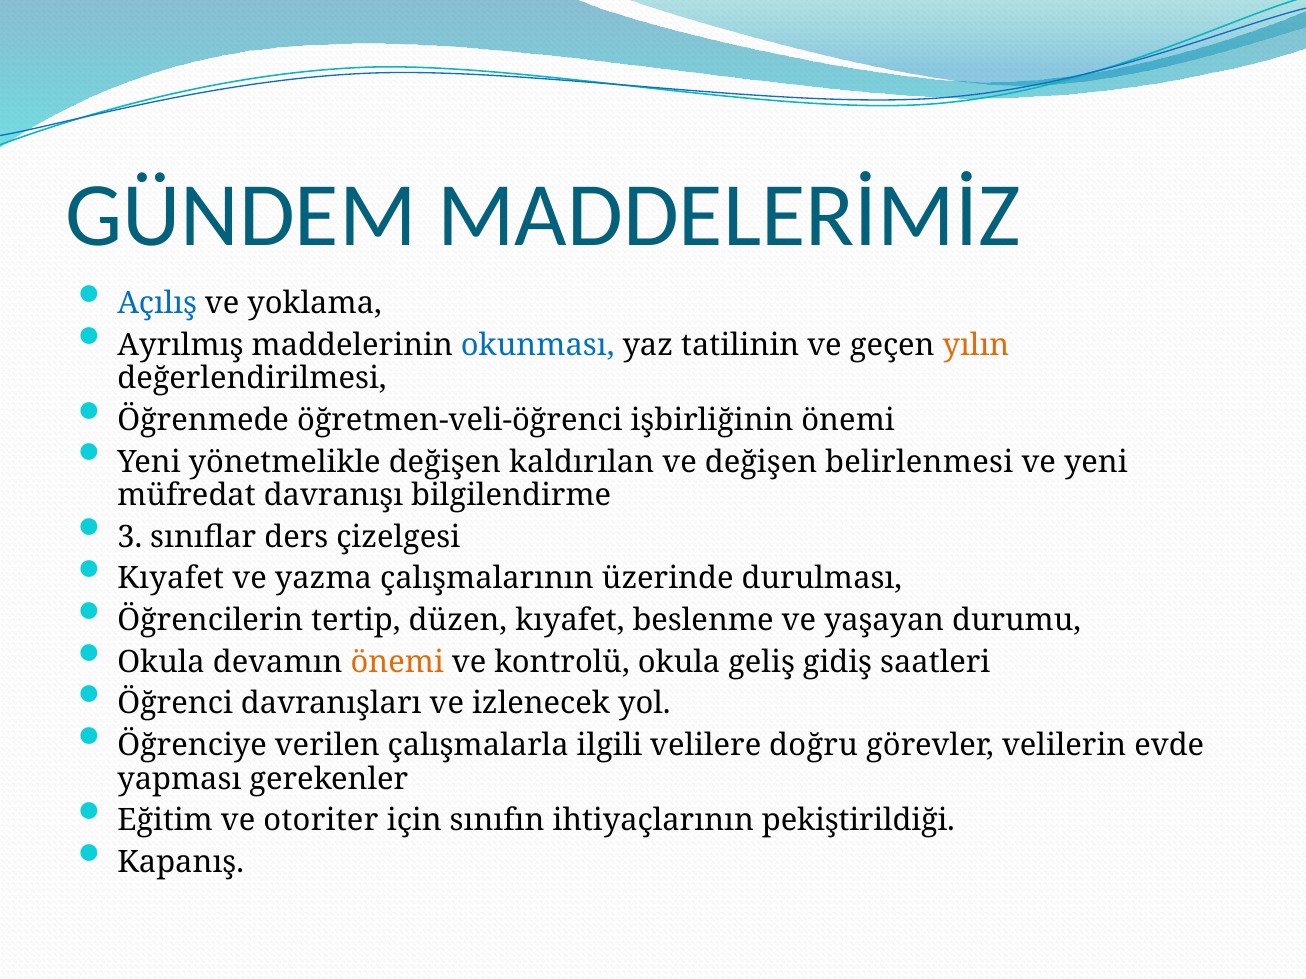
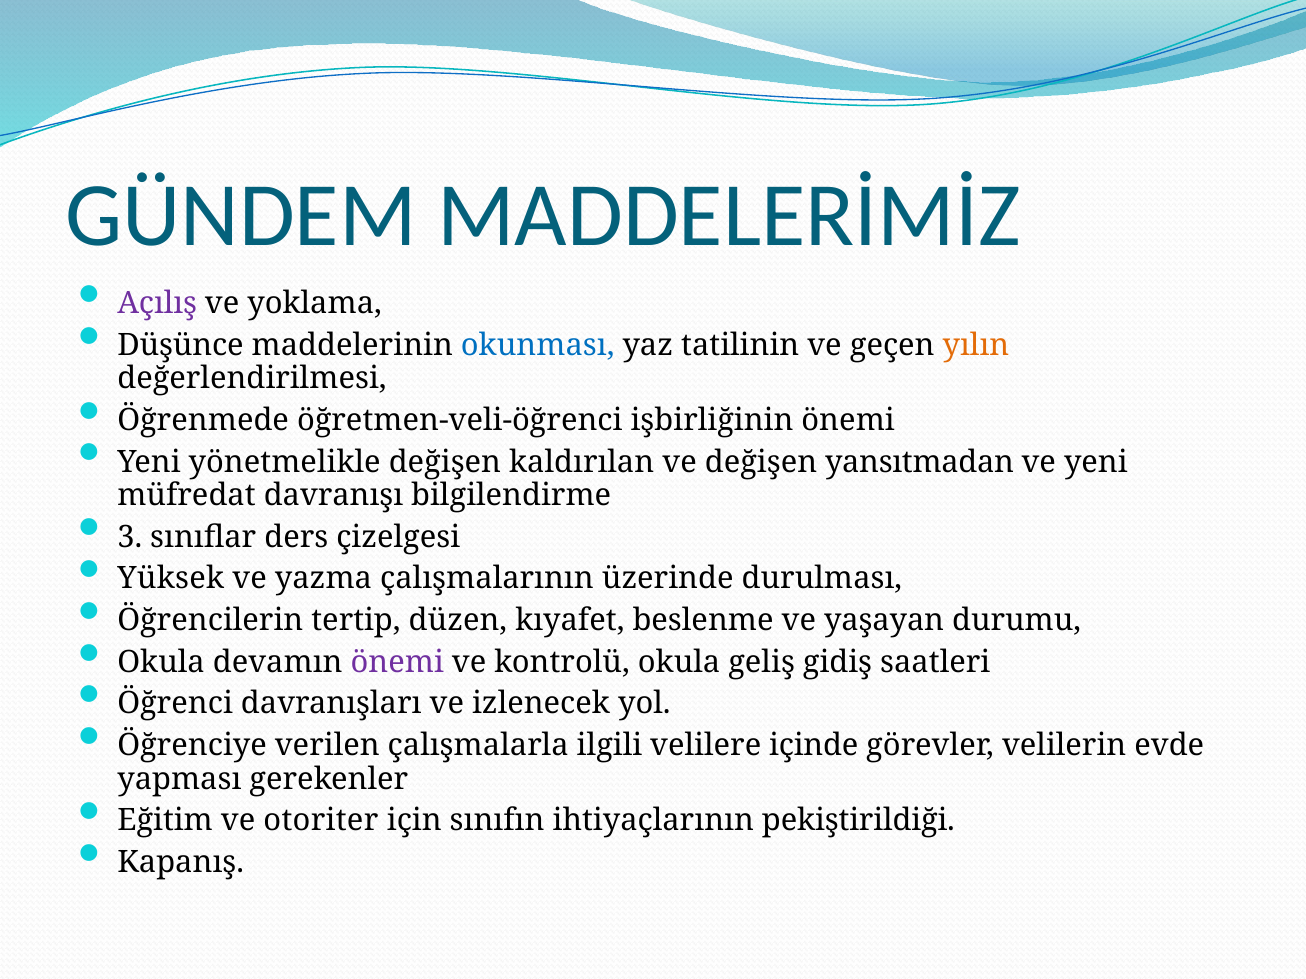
Açılış colour: blue -> purple (157, 304)
Ayrılmış: Ayrılmış -> Düşünce (181, 345)
belirlenmesi: belirlenmesi -> yansıtmadan (920, 462)
Kıyafet: Kıyafet -> Yüksek (171, 579)
önemi colour: orange -> purple (397, 662)
doğru: doğru -> içinde (814, 746)
